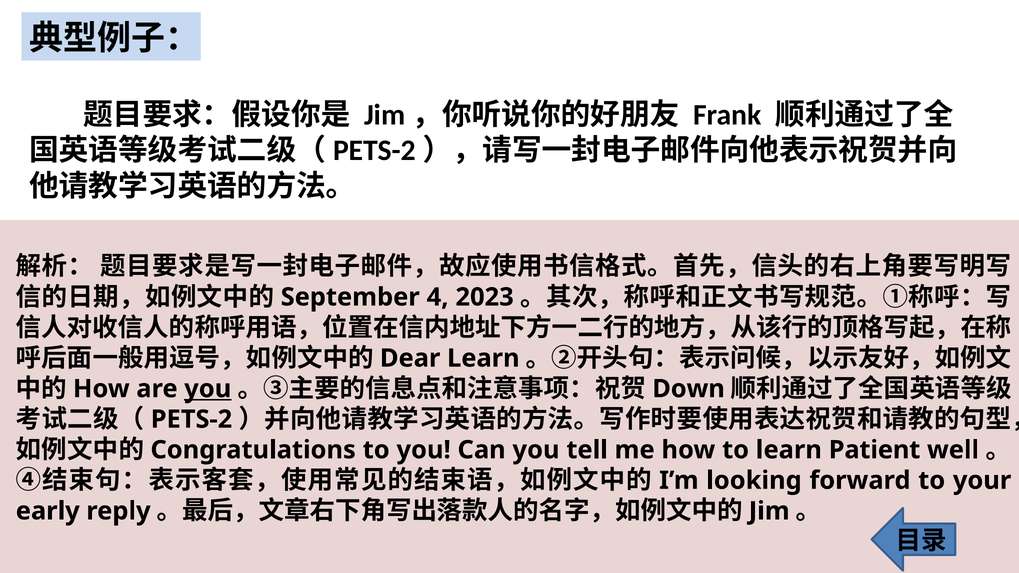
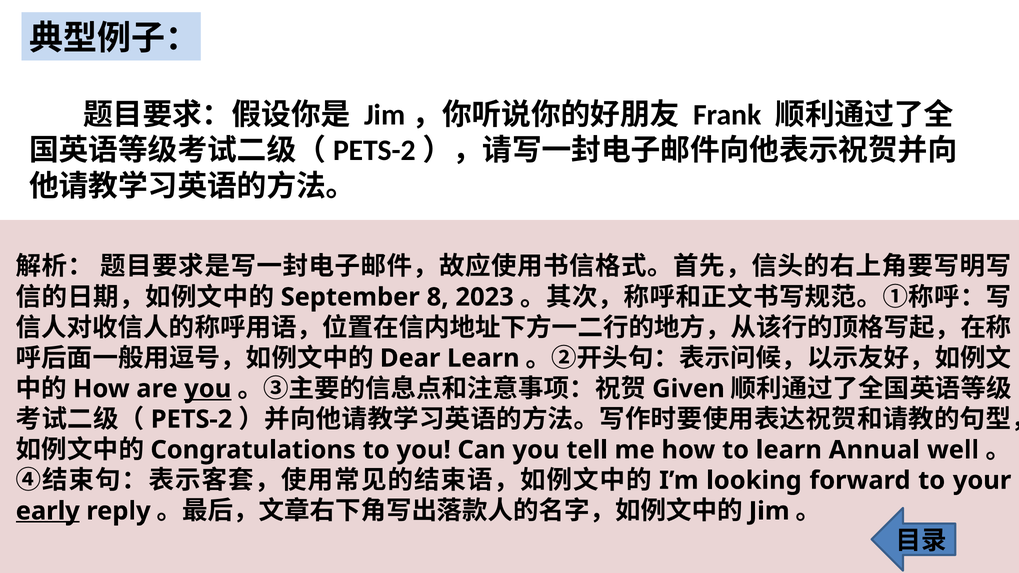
4: 4 -> 8 (438, 297)
Down: Down -> Given (688, 389)
Patient: Patient -> Annual (874, 450)
early underline: none -> present (48, 511)
